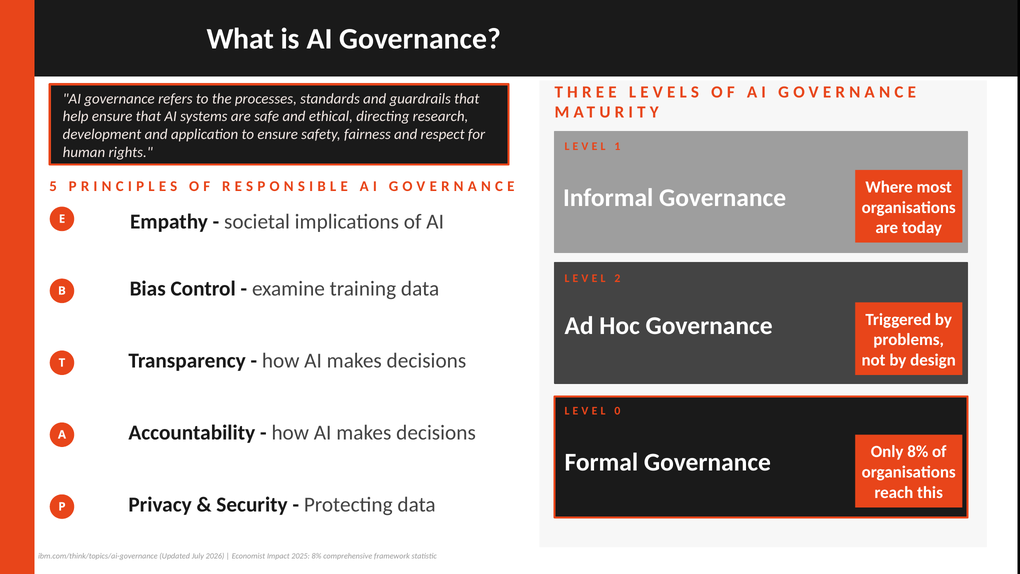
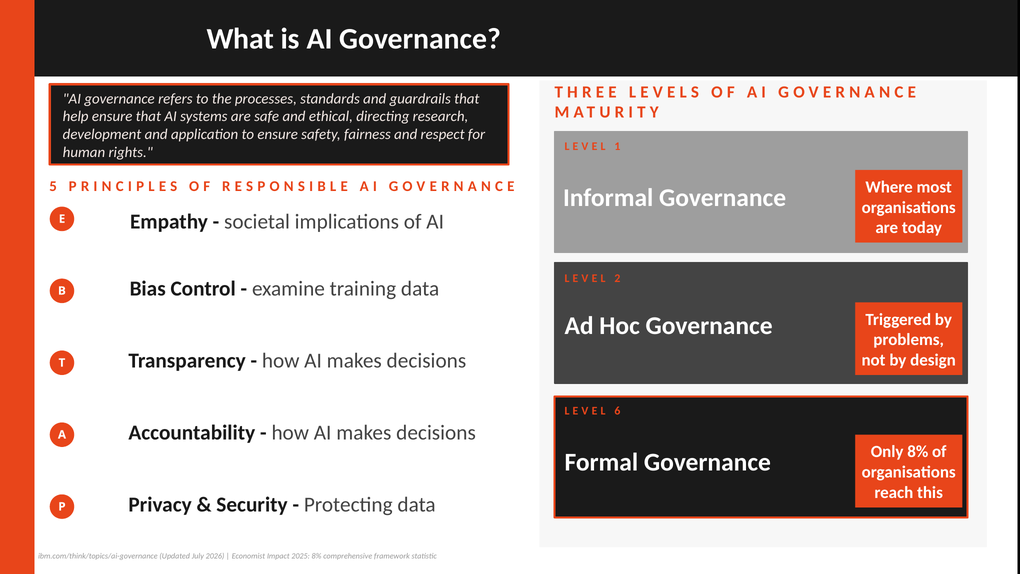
0: 0 -> 6 (617, 411)
